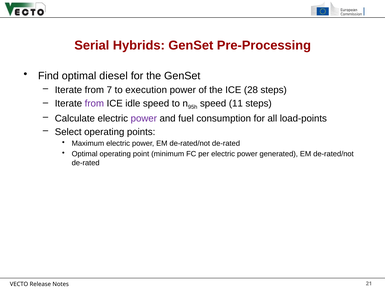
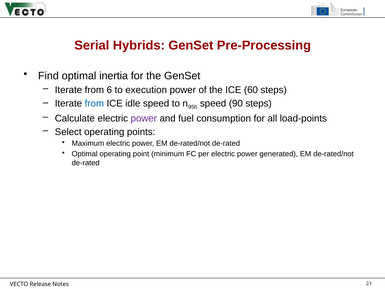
diesel: diesel -> inertia (114, 76)
7: 7 -> 6 (109, 90)
28: 28 -> 60 (251, 90)
from colour: purple -> blue (94, 103)
11: 11 -> 90 (236, 103)
